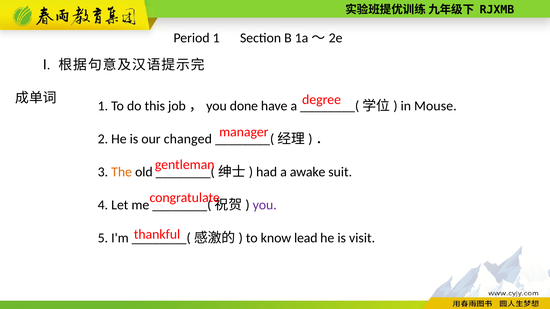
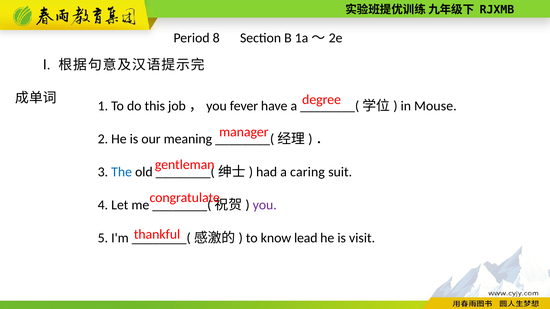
Period 1: 1 -> 8 (216, 38)
done: done -> fever (244, 106)
changed: changed -> meaning (188, 139)
The colour: orange -> blue (122, 172)
awake: awake -> caring (307, 172)
